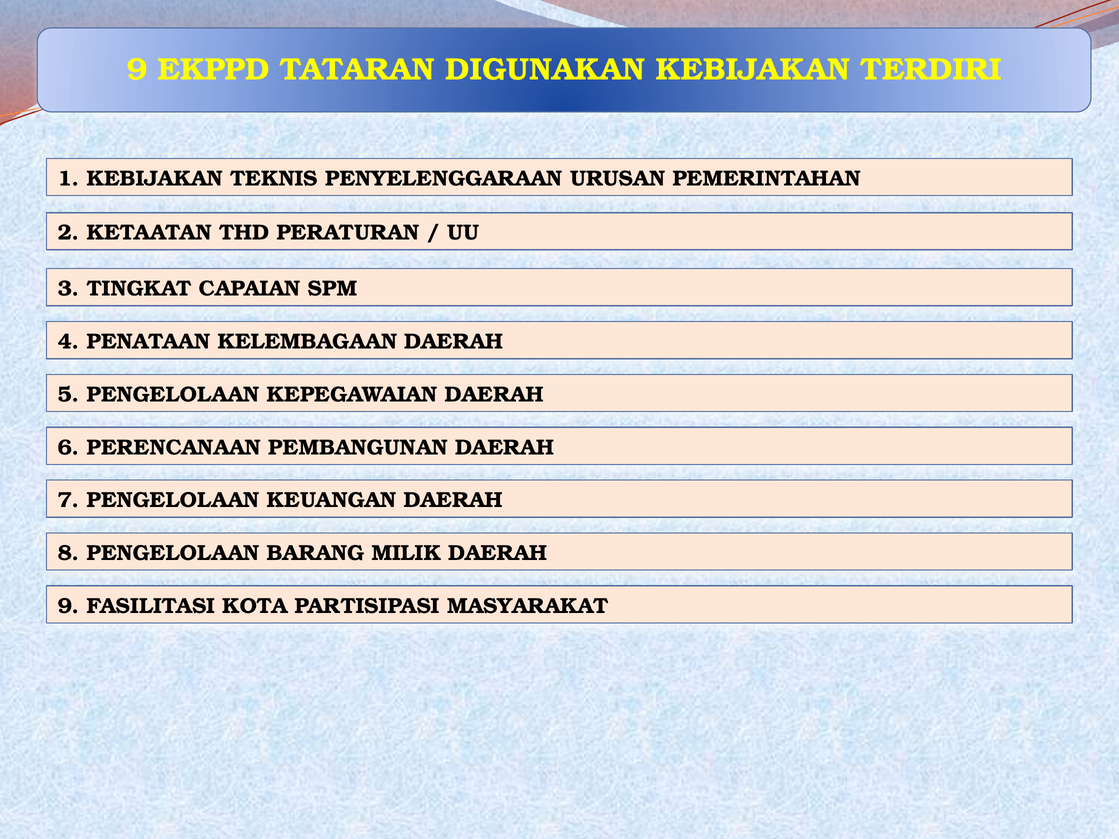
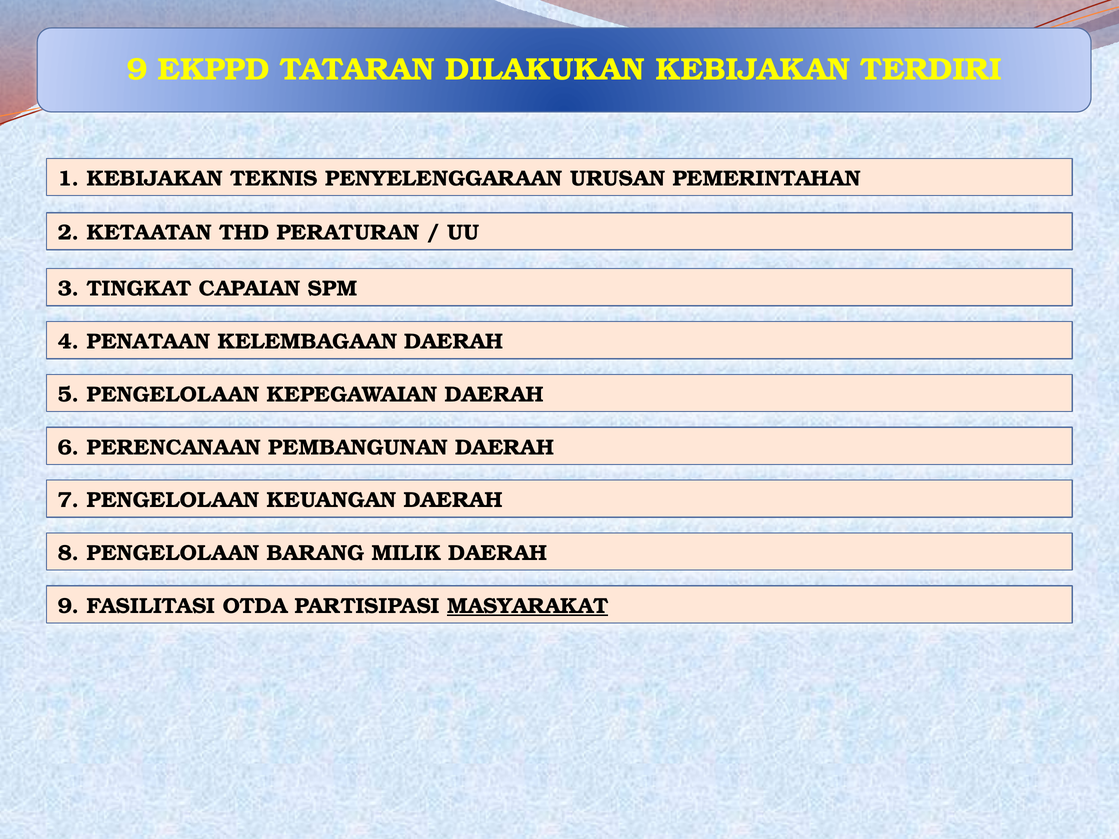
DIGUNAKAN: DIGUNAKAN -> DILAKUKAN (545, 70)
KOTA: KOTA -> OTDA (255, 606)
MASYARAKAT underline: none -> present (528, 606)
